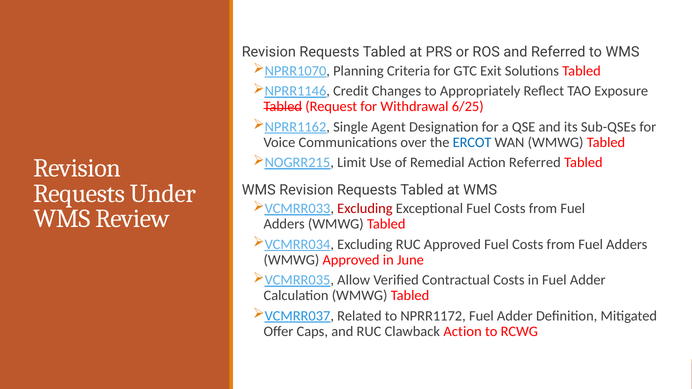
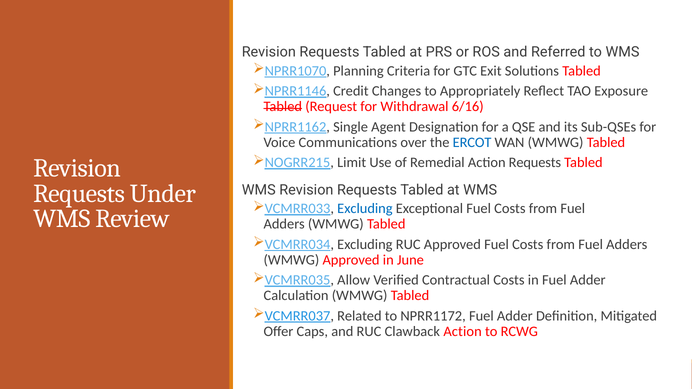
6/25: 6/25 -> 6/16 (468, 107)
Action Referred: Referred -> Requests (535, 163)
Excluding colour: red -> blue (365, 209)
